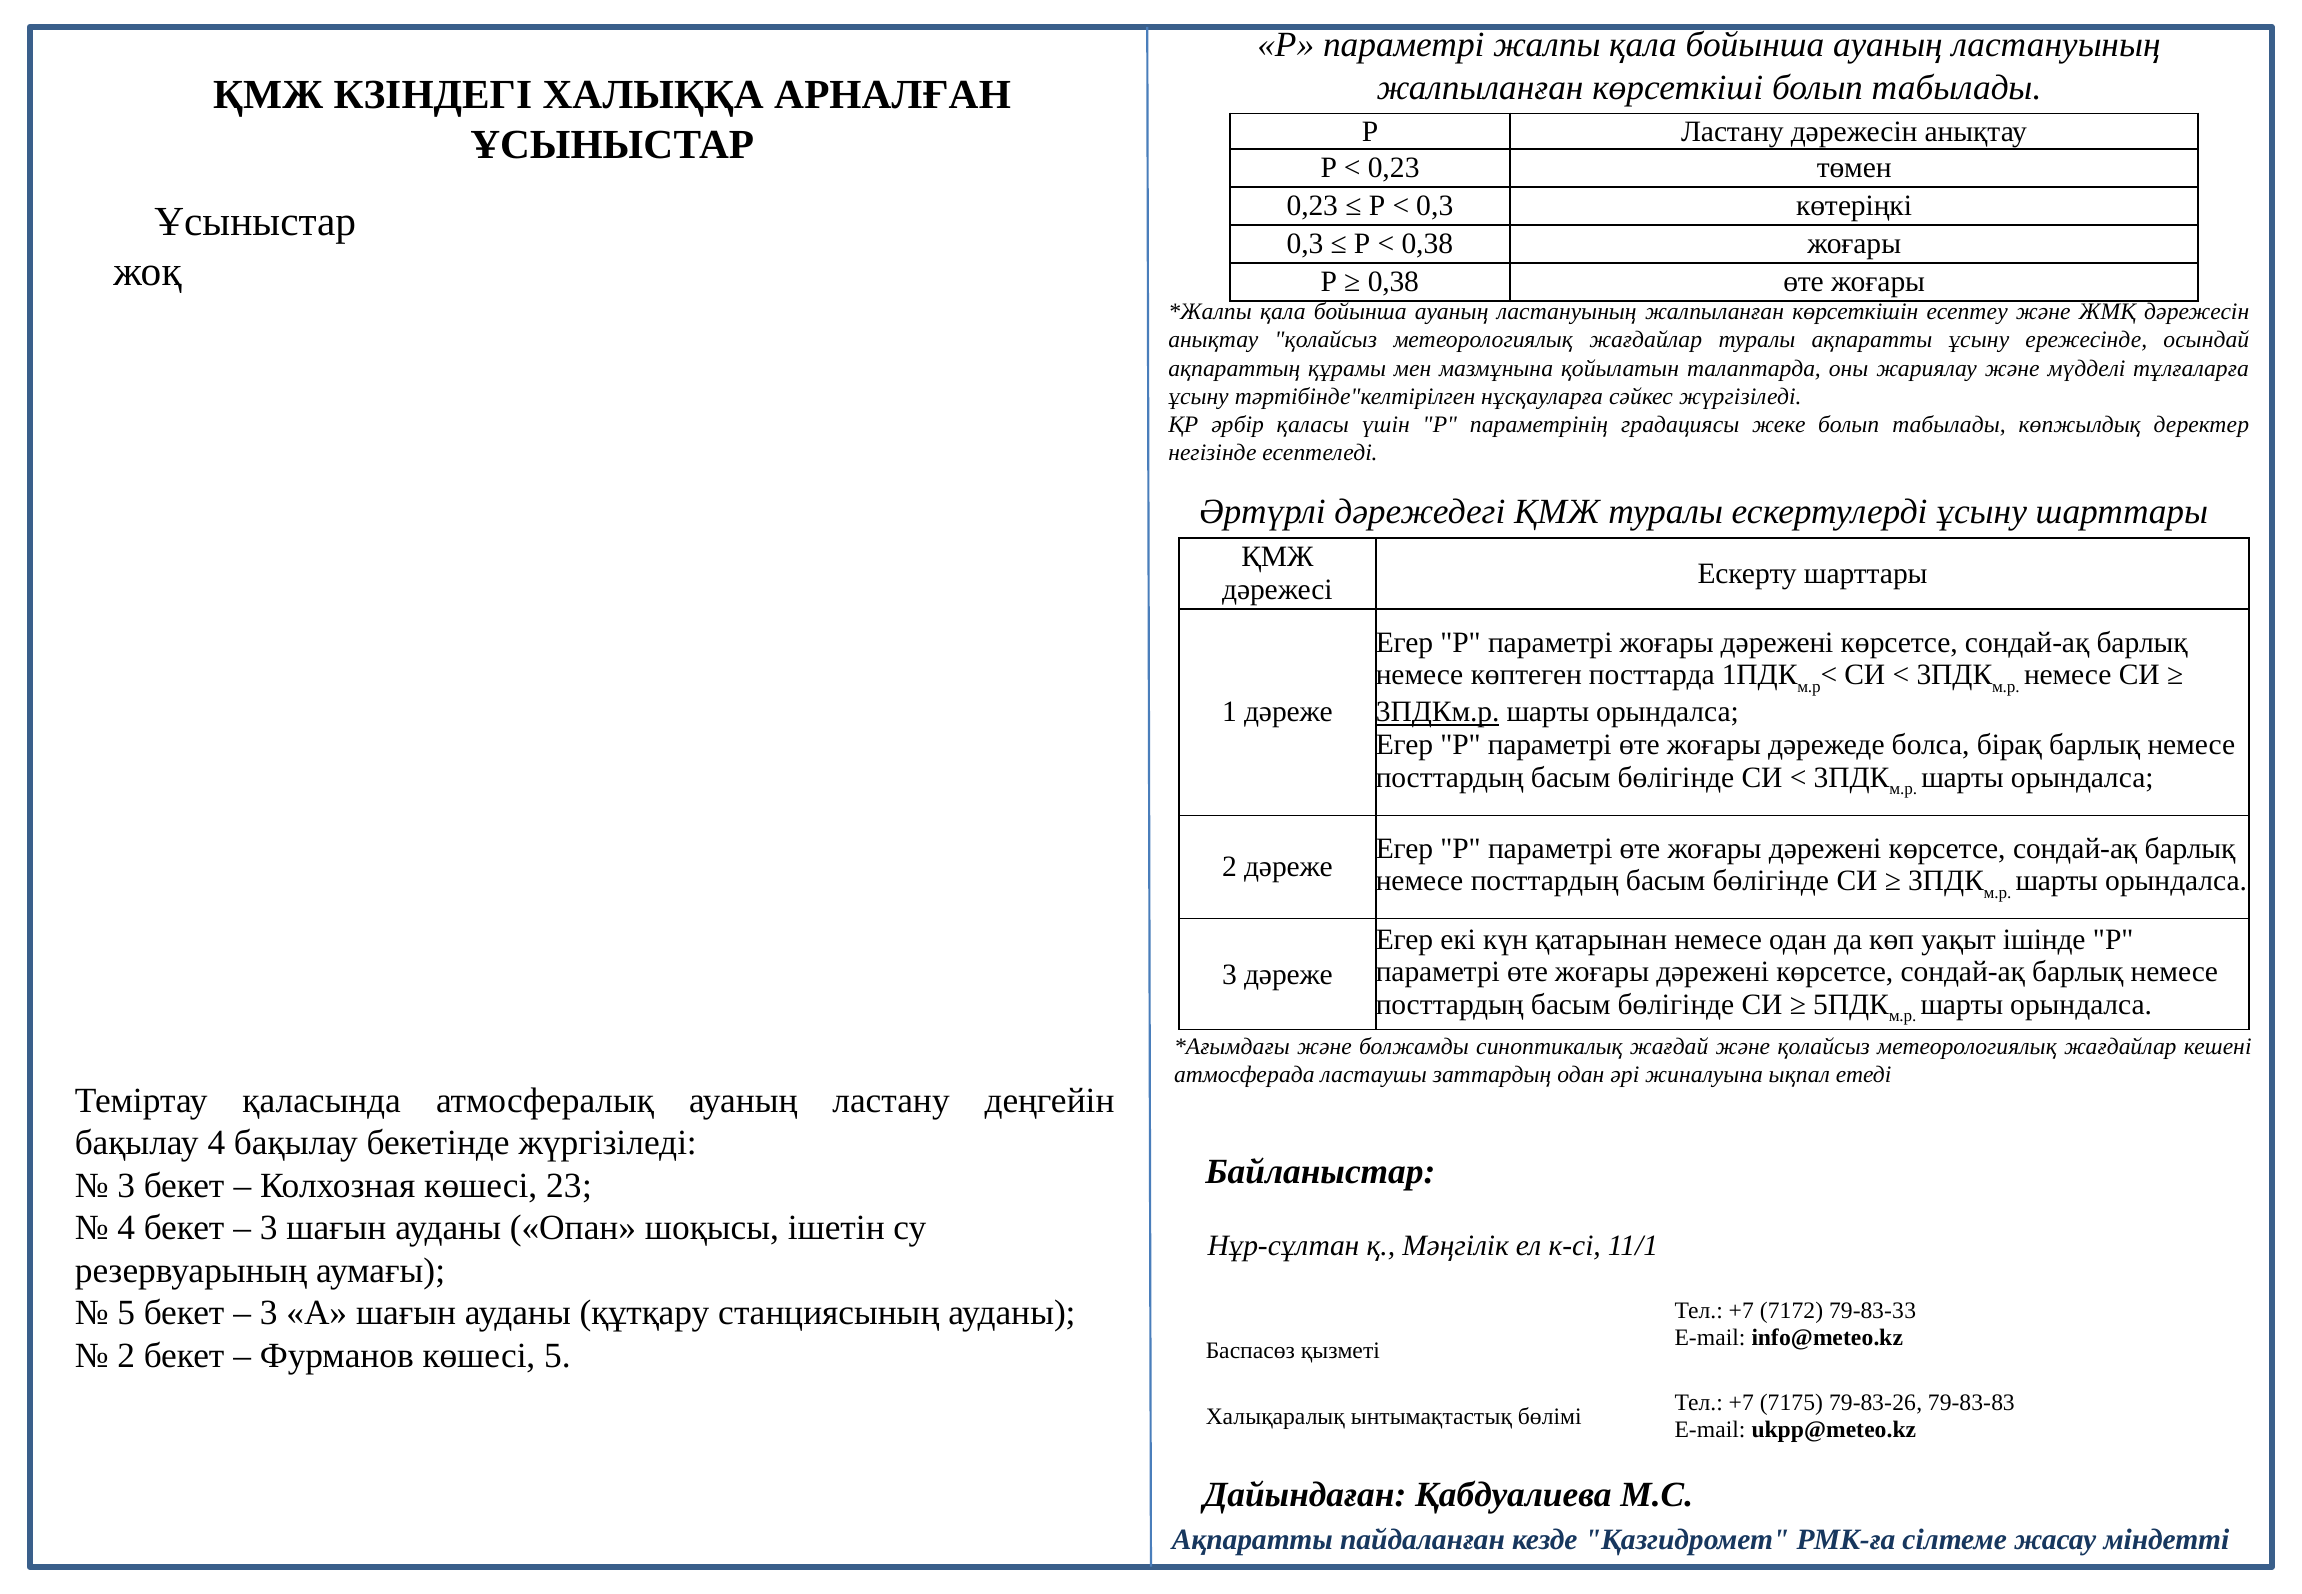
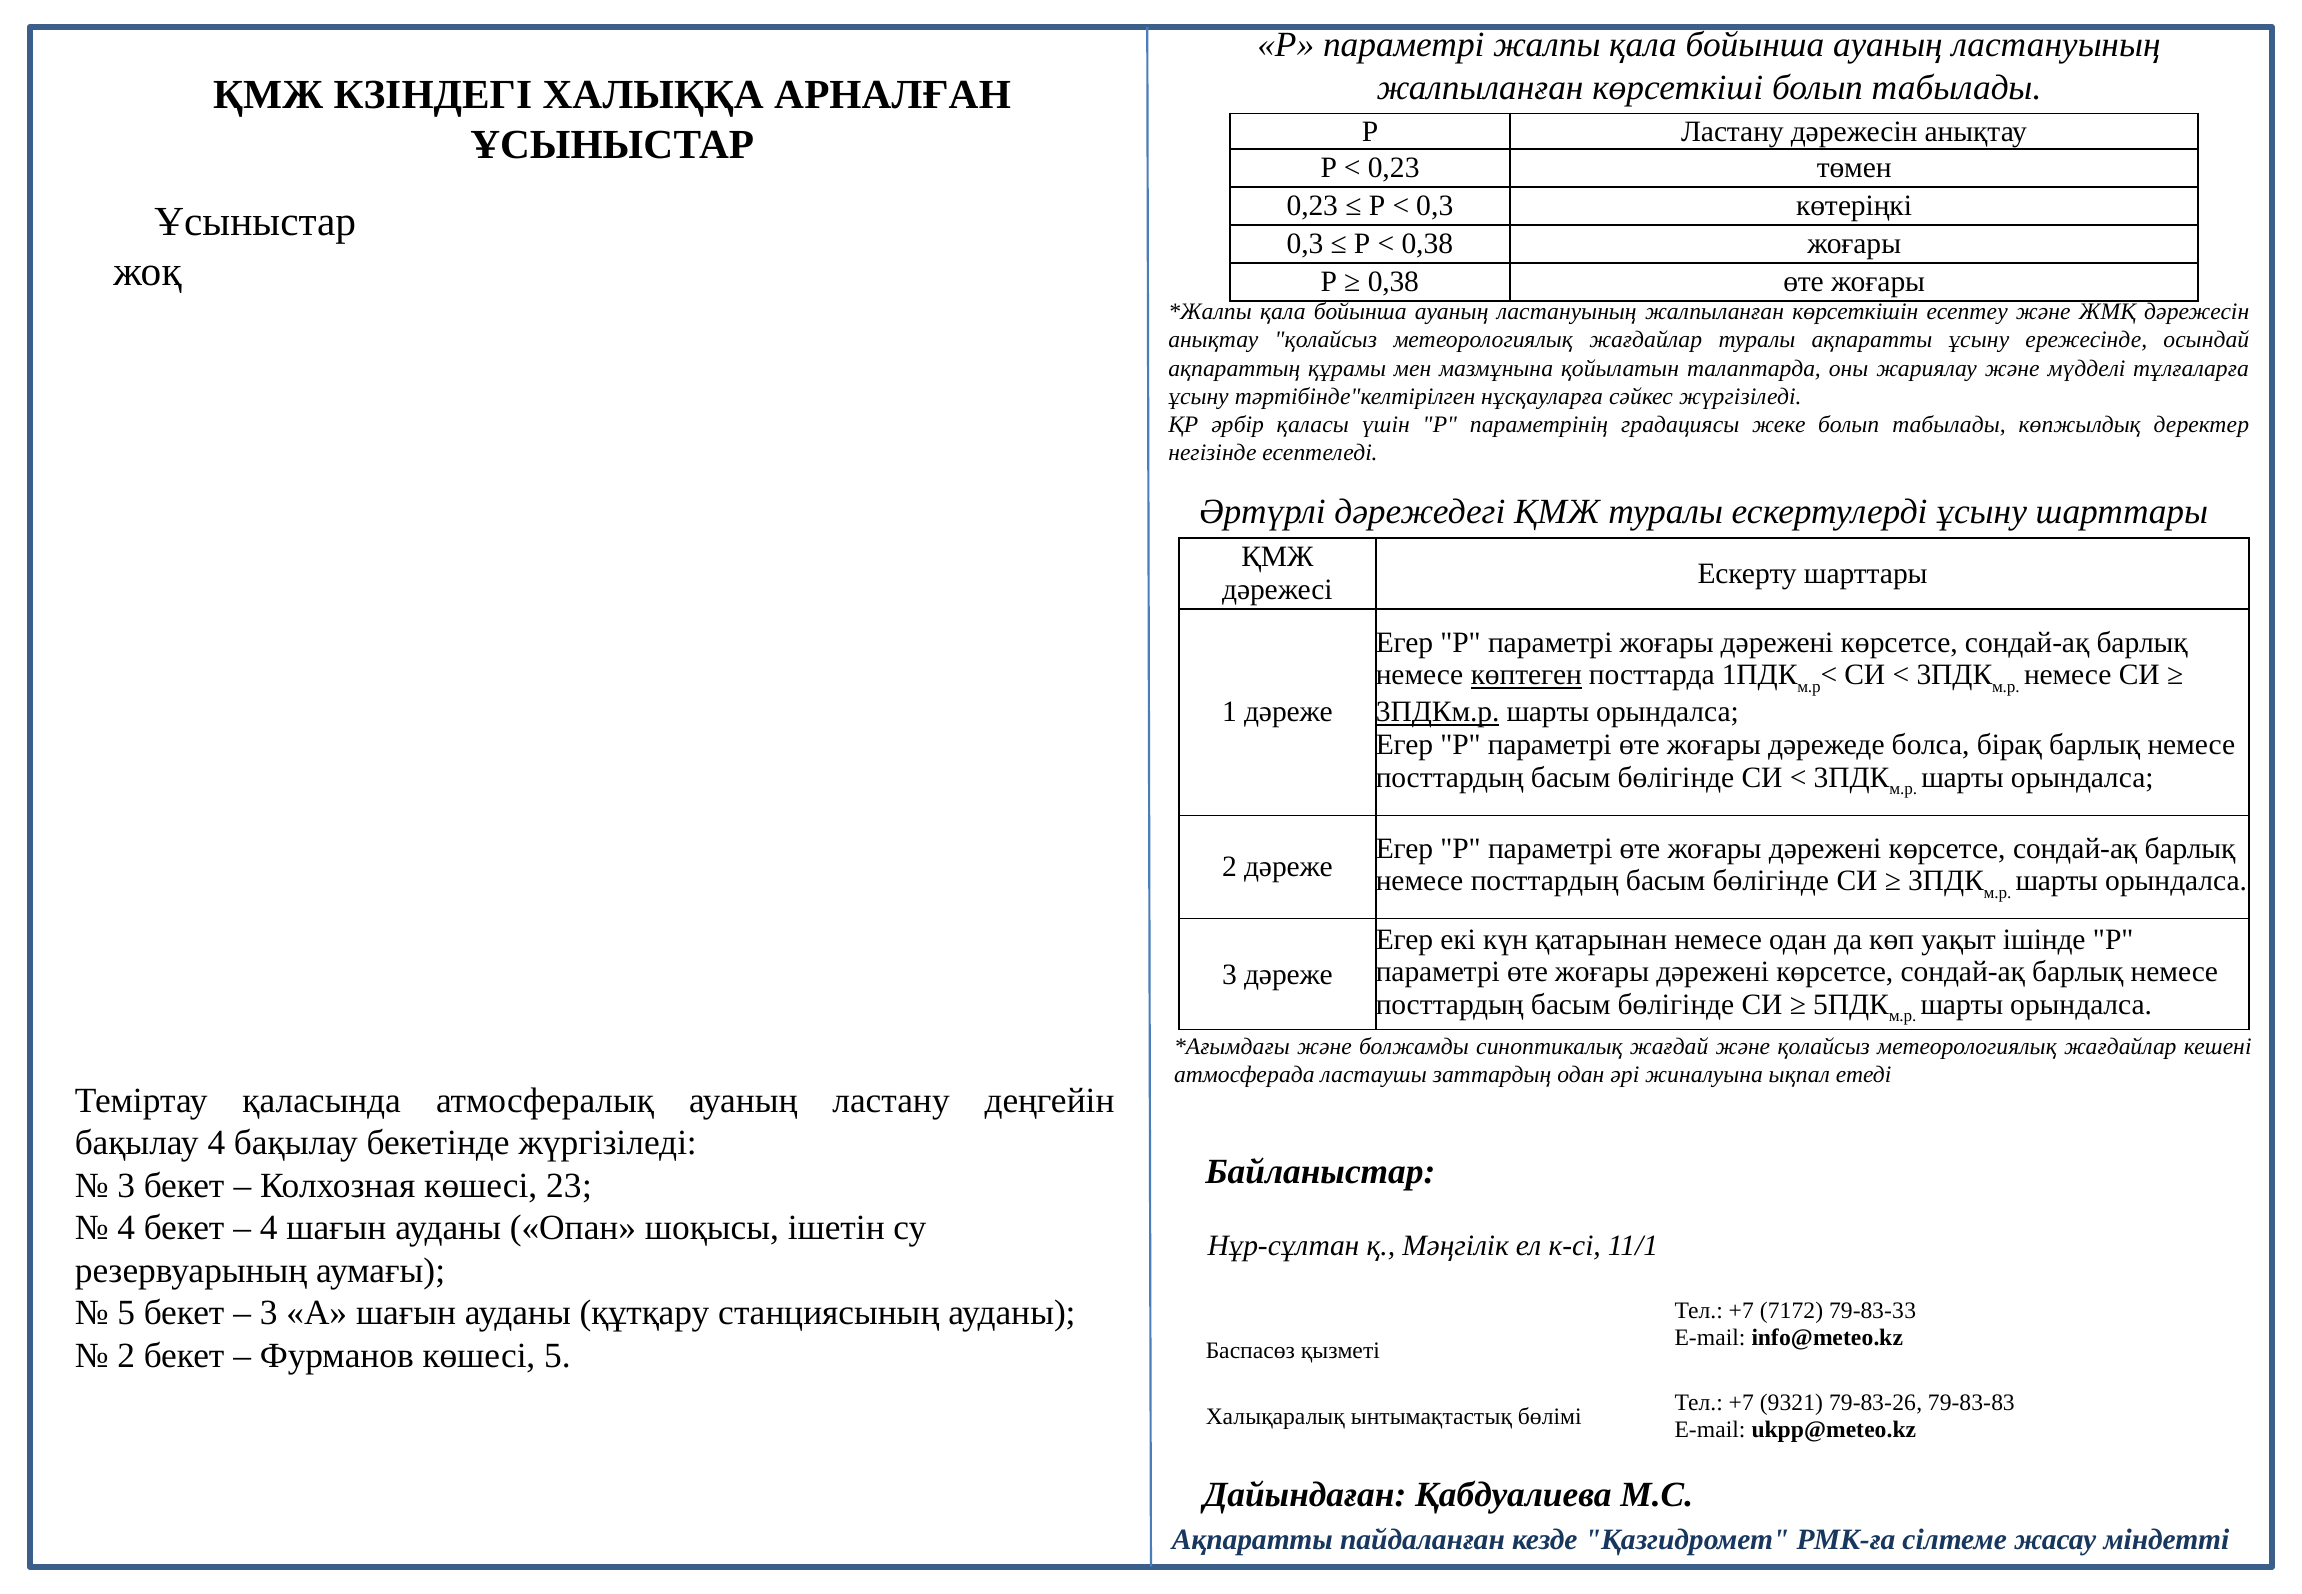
көптеген underline: none -> present (1526, 675)
3: 3 -> 4 (269, 1228)
7175: 7175 -> 9321 (1791, 1403)
